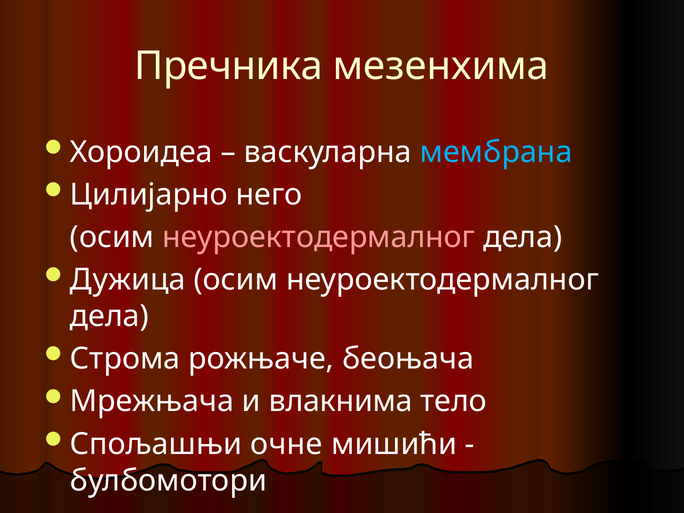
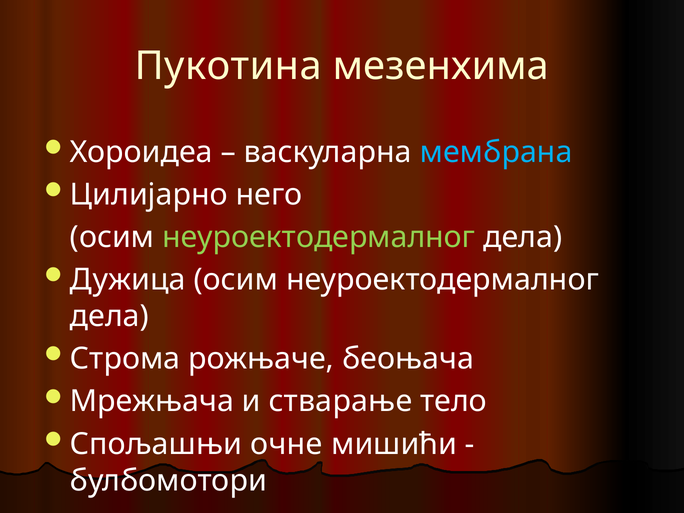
Пречника: Пречника -> Пукотина (228, 66)
неуроектодермалног colour: pink -> light green (319, 237)
влакнима: влакнима -> стварање (340, 401)
